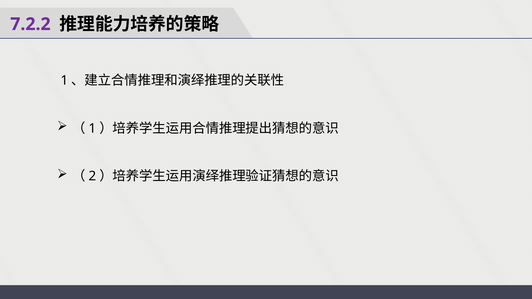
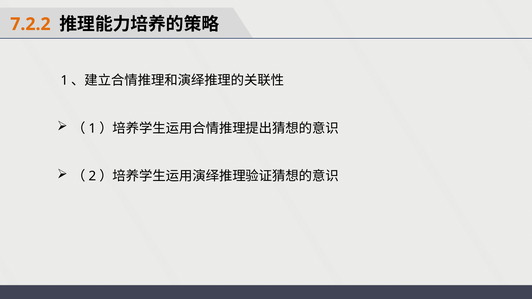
7.2.2 colour: purple -> orange (30, 24)
